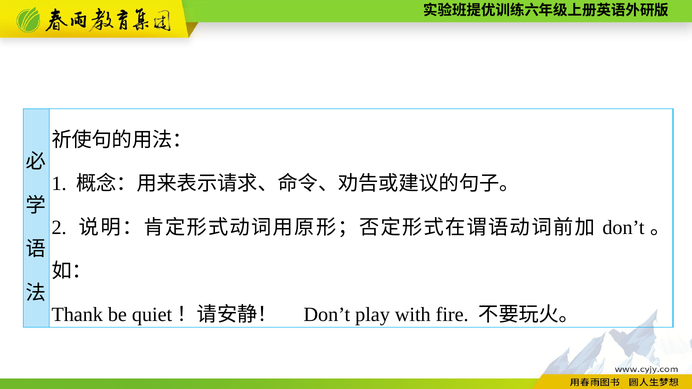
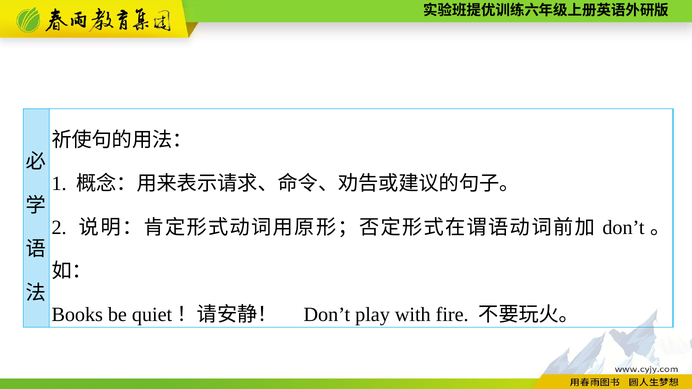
Thank: Thank -> Books (77, 315)
